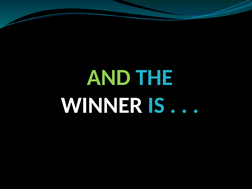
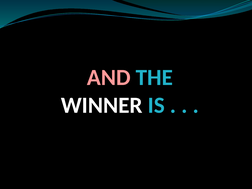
AND colour: light green -> pink (109, 77)
